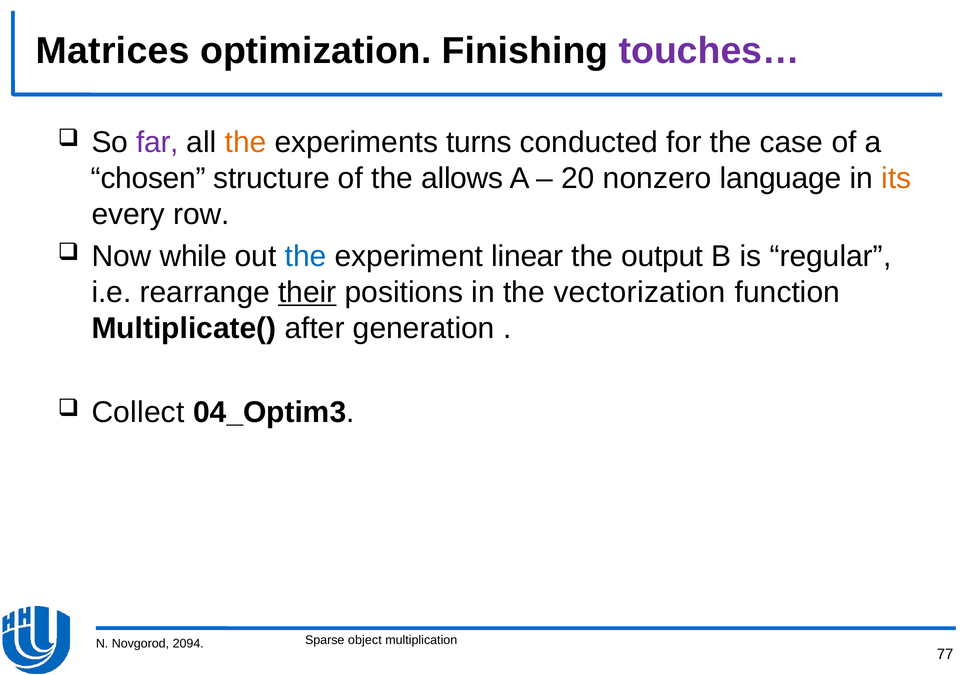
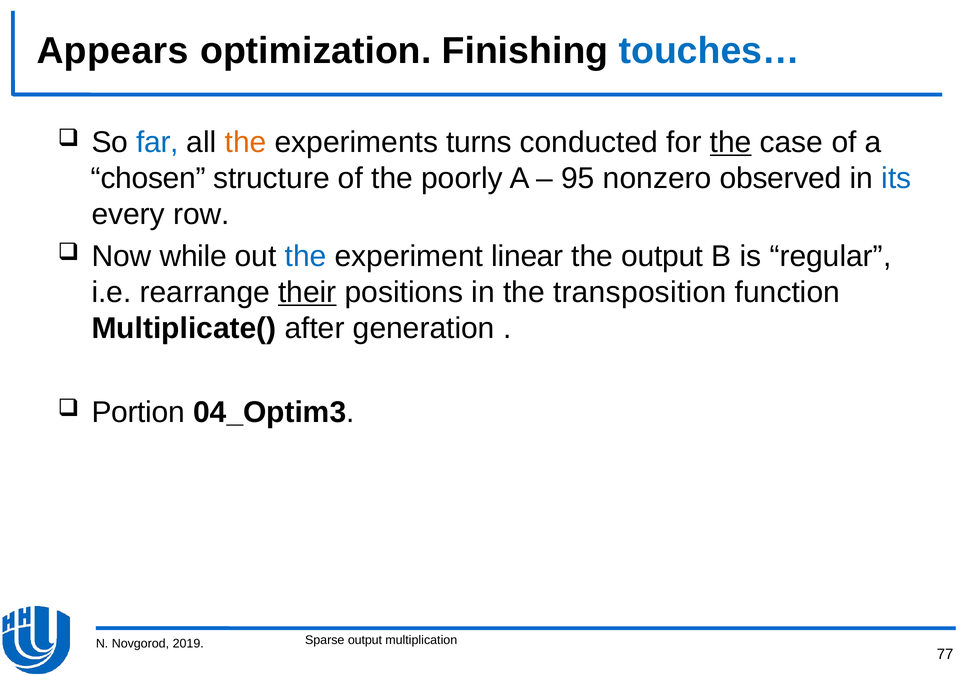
Matrices: Matrices -> Appears (113, 51)
touches… colour: purple -> blue (709, 51)
far colour: purple -> blue (157, 142)
the underline: none -> present (731, 142)
allows: allows -> poorly (462, 178)
20: 20 -> 95 (578, 178)
language: language -> observed (781, 178)
its colour: orange -> blue (896, 178)
vectorization: vectorization -> transposition (640, 292)
Collect: Collect -> Portion (138, 412)
2094: 2094 -> 2019 (188, 644)
Sparse object: object -> output (365, 640)
